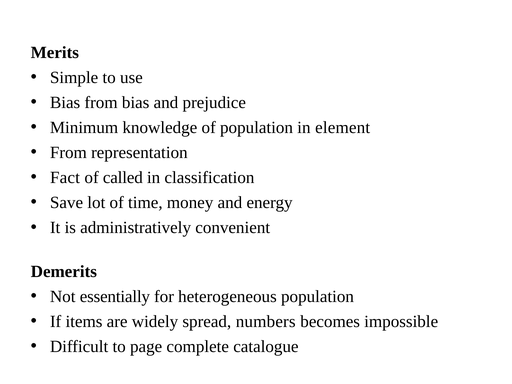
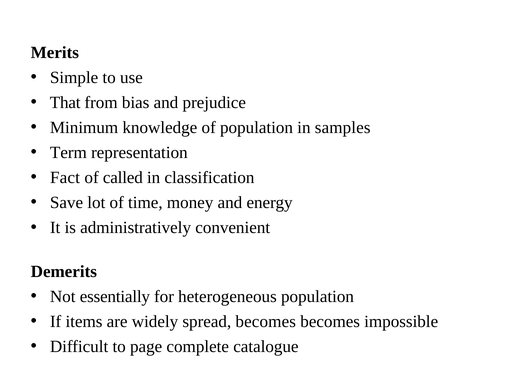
Bias: Bias -> That (65, 102)
element: element -> samples (343, 128)
From: From -> Term (68, 153)
spread numbers: numbers -> becomes (266, 322)
